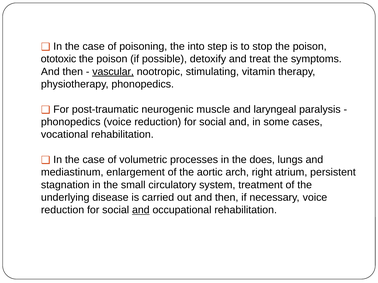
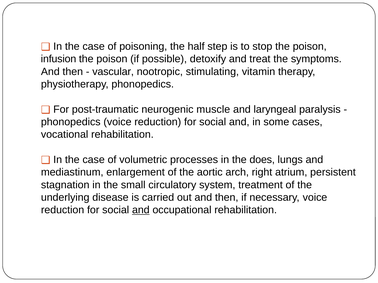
into: into -> half (196, 46)
ototoxic: ototoxic -> infusion (59, 59)
vascular underline: present -> none (113, 72)
